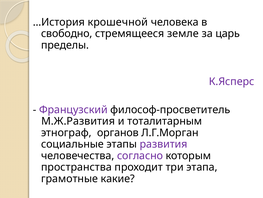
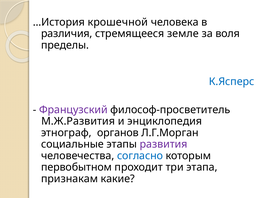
свободно: свободно -> различия (67, 34)
царь: царь -> воля (228, 34)
К.Ясперс colour: purple -> blue (232, 81)
тоталитарным: тоталитарным -> энциклопедия (165, 121)
согласно colour: purple -> blue (140, 155)
пространства: пространства -> первобытном (76, 167)
грамотные: грамотные -> признакам (70, 178)
